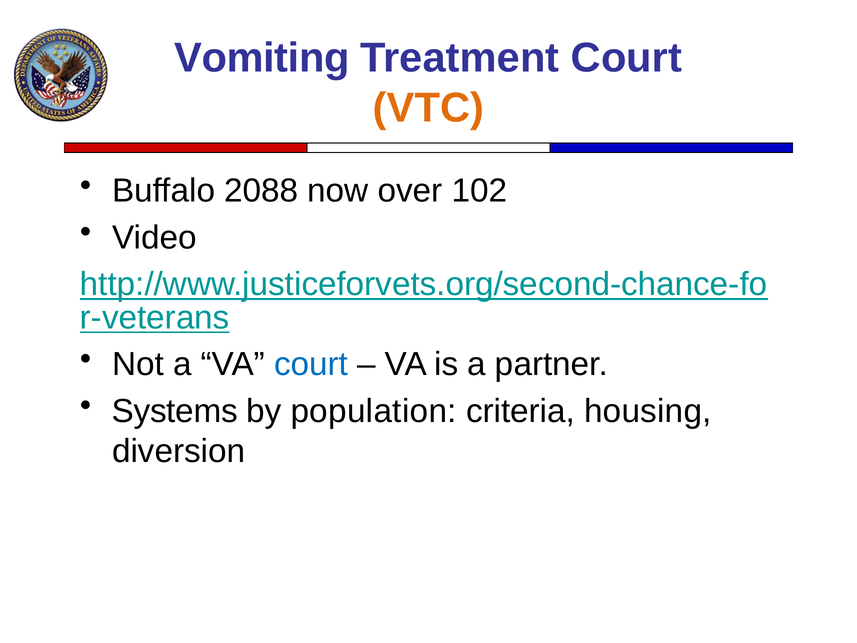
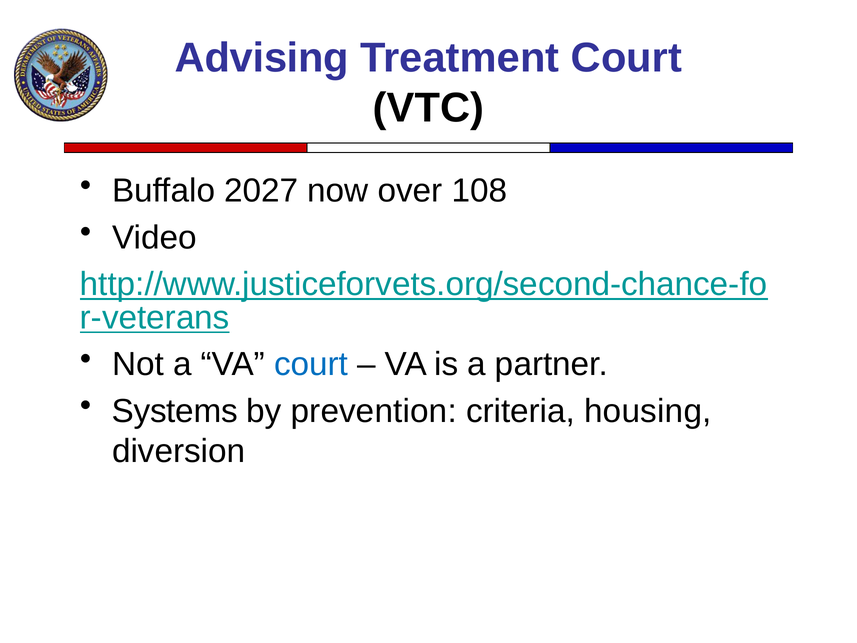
Vomiting: Vomiting -> Advising (262, 58)
VTC colour: orange -> black (428, 108)
2088: 2088 -> 2027 (261, 191)
102: 102 -> 108 (479, 191)
population: population -> prevention (374, 411)
